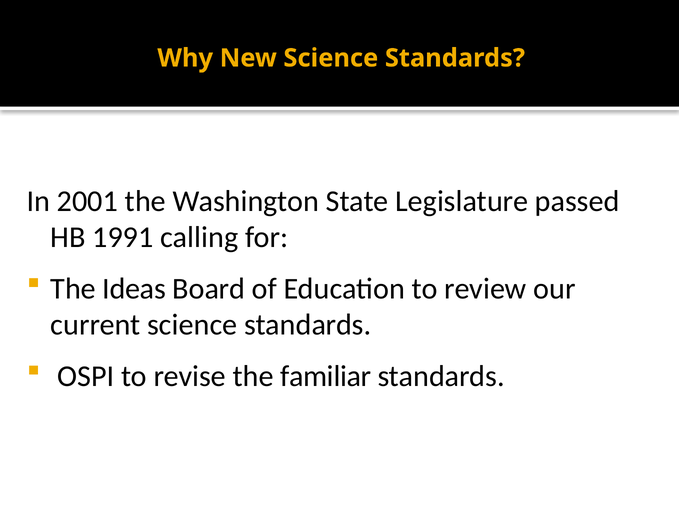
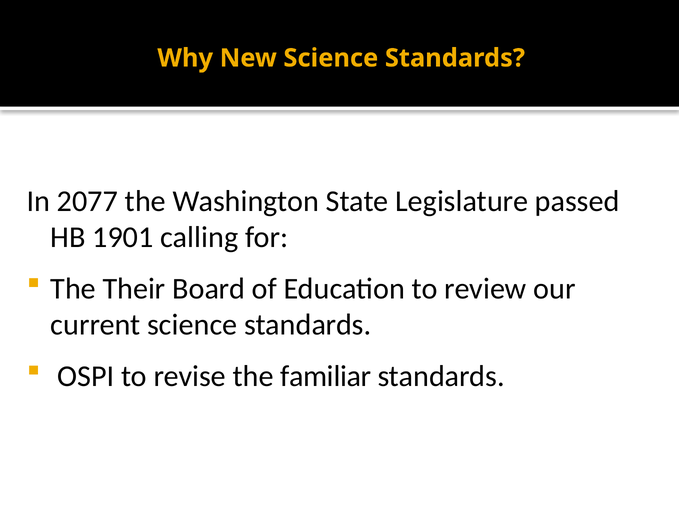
2001: 2001 -> 2077 (87, 201)
1991: 1991 -> 1901 (123, 237)
Ideas: Ideas -> Their (134, 288)
